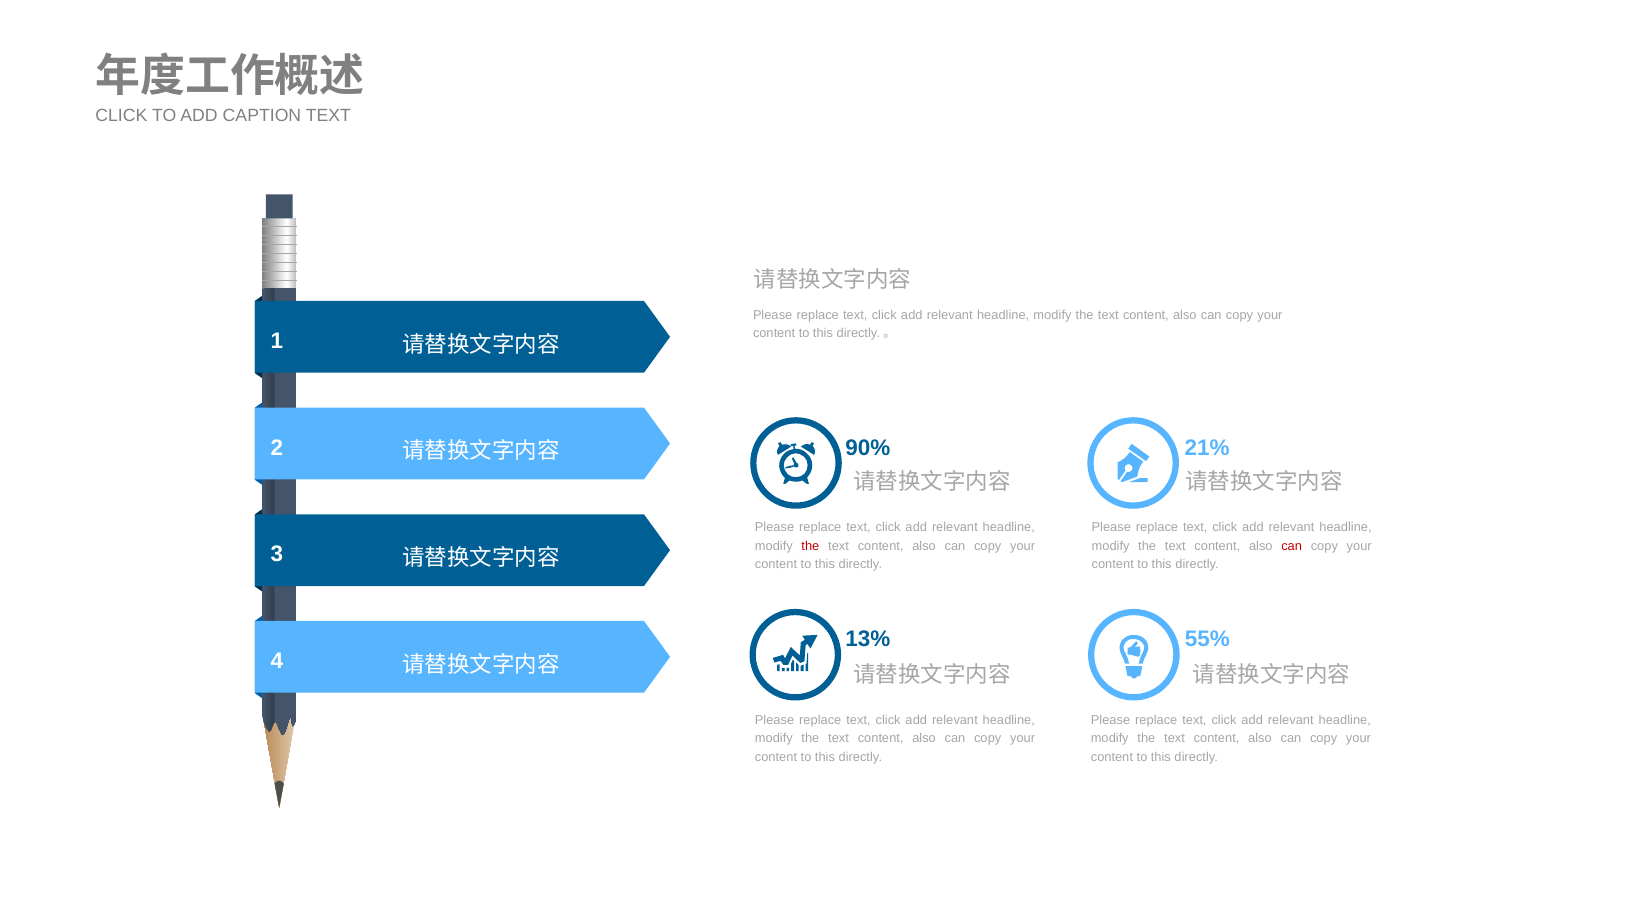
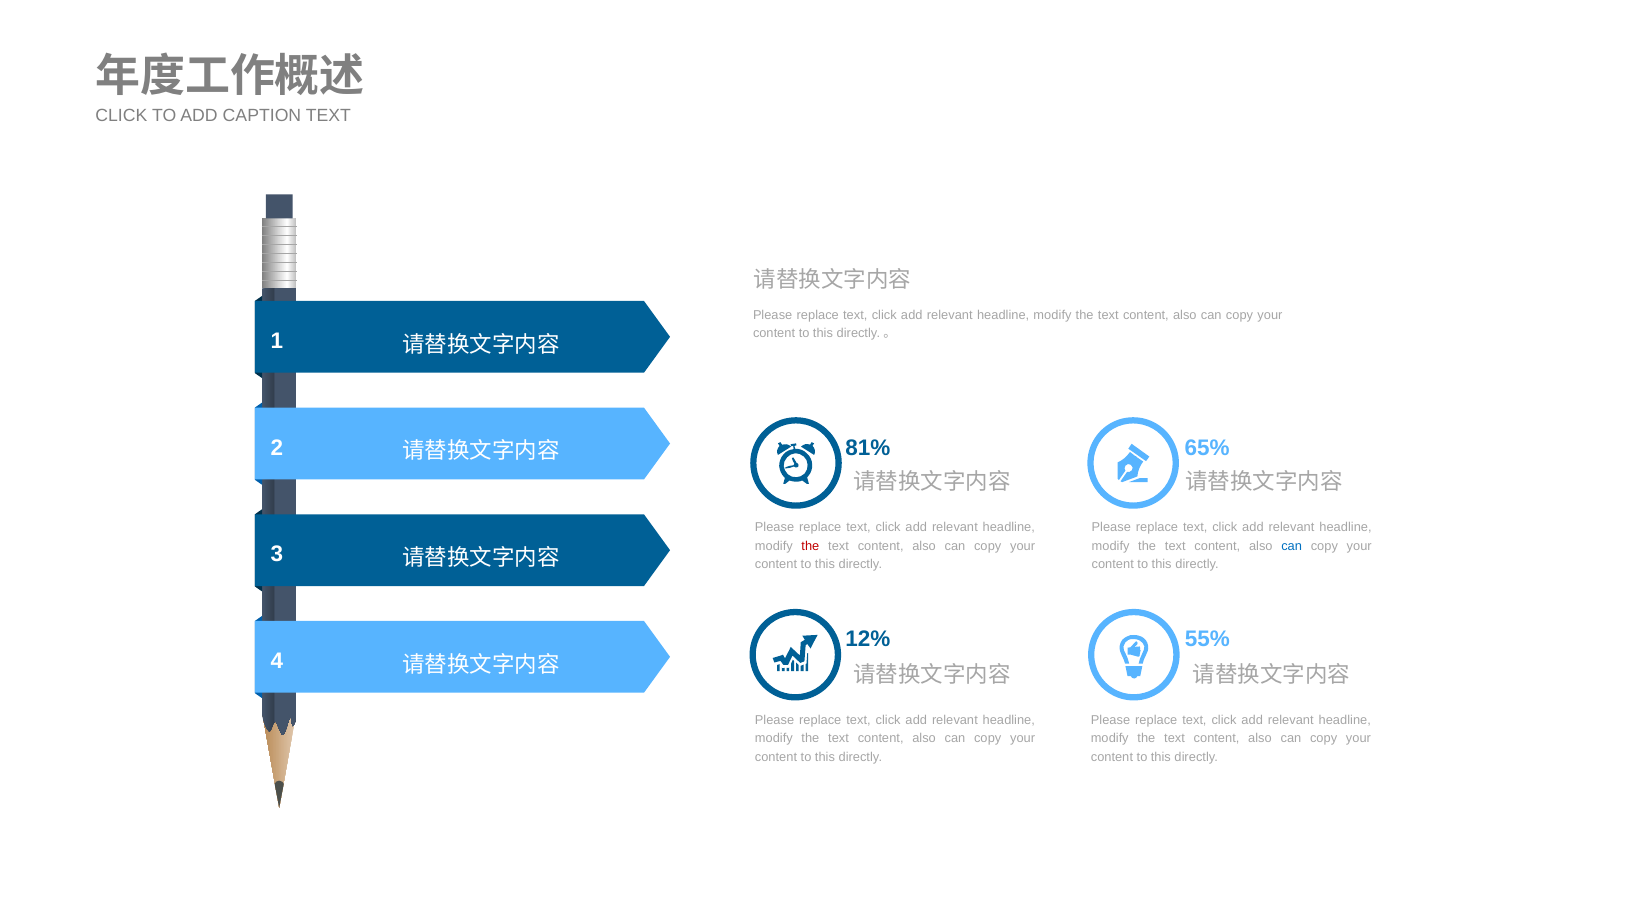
90%: 90% -> 81% (868, 448)
21%: 21% -> 65% (1207, 448)
can colour: red -> blue (1292, 546)
13%: 13% -> 12% (868, 639)
